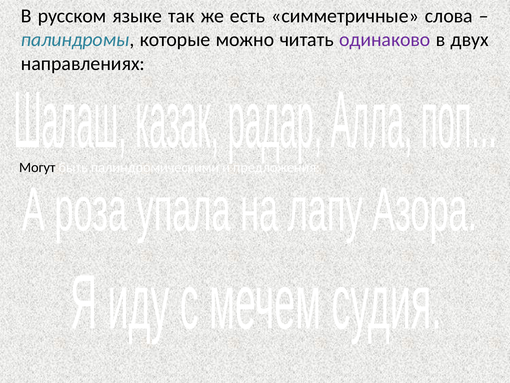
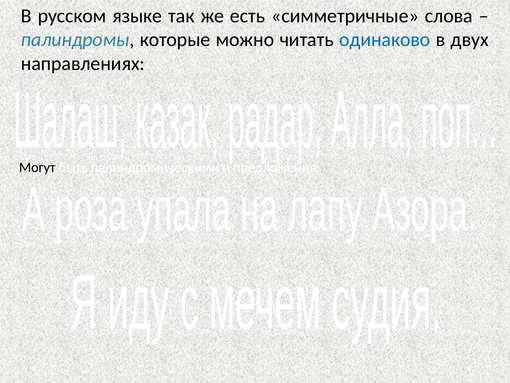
одинаково colour: purple -> blue (385, 40)
